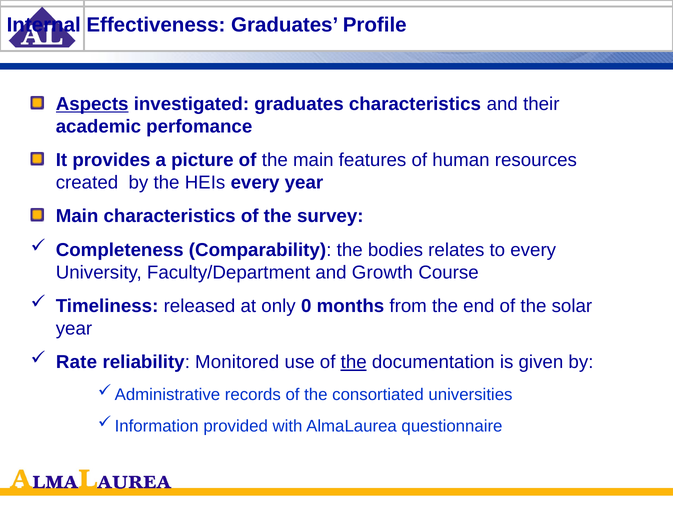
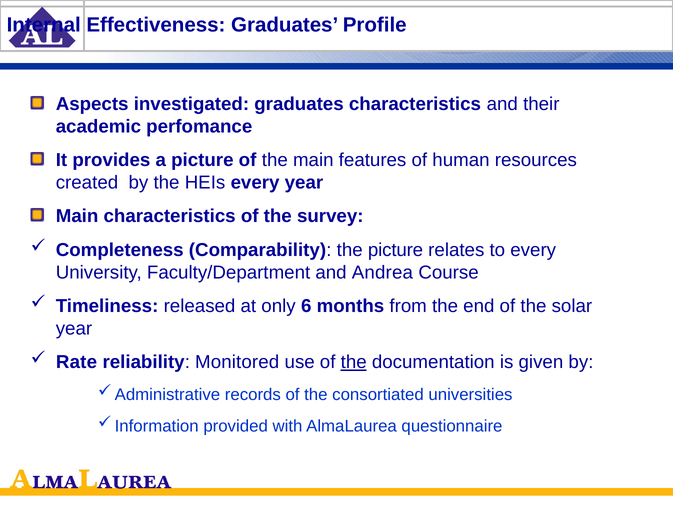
Aspects underline: present -> none (92, 104)
the bodies: bodies -> picture (396, 250)
Growth: Growth -> Andrea (382, 272)
0: 0 -> 6 (306, 306)
